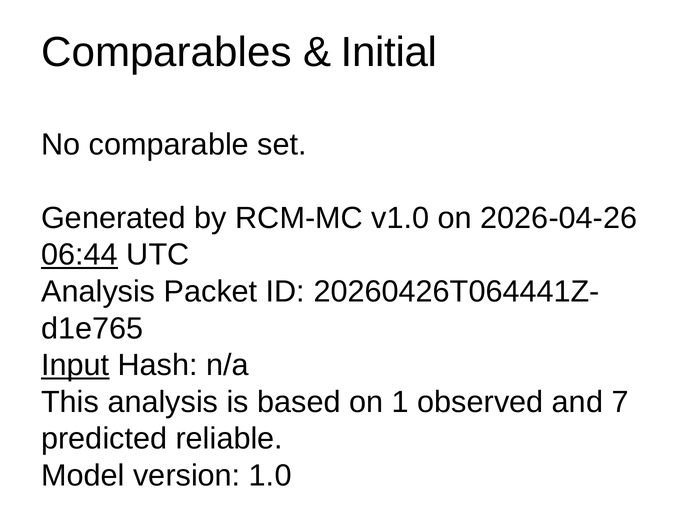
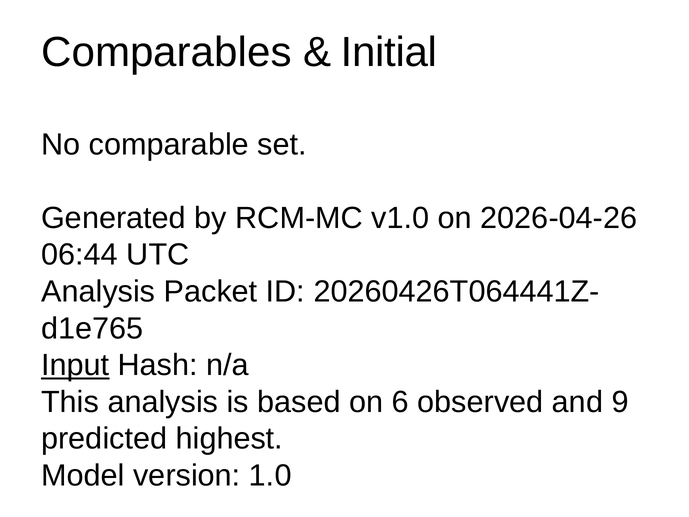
06:44 underline: present -> none (80, 255)
1: 1 -> 6 (400, 402)
7: 7 -> 9 (620, 402)
reliable: reliable -> highest (229, 439)
